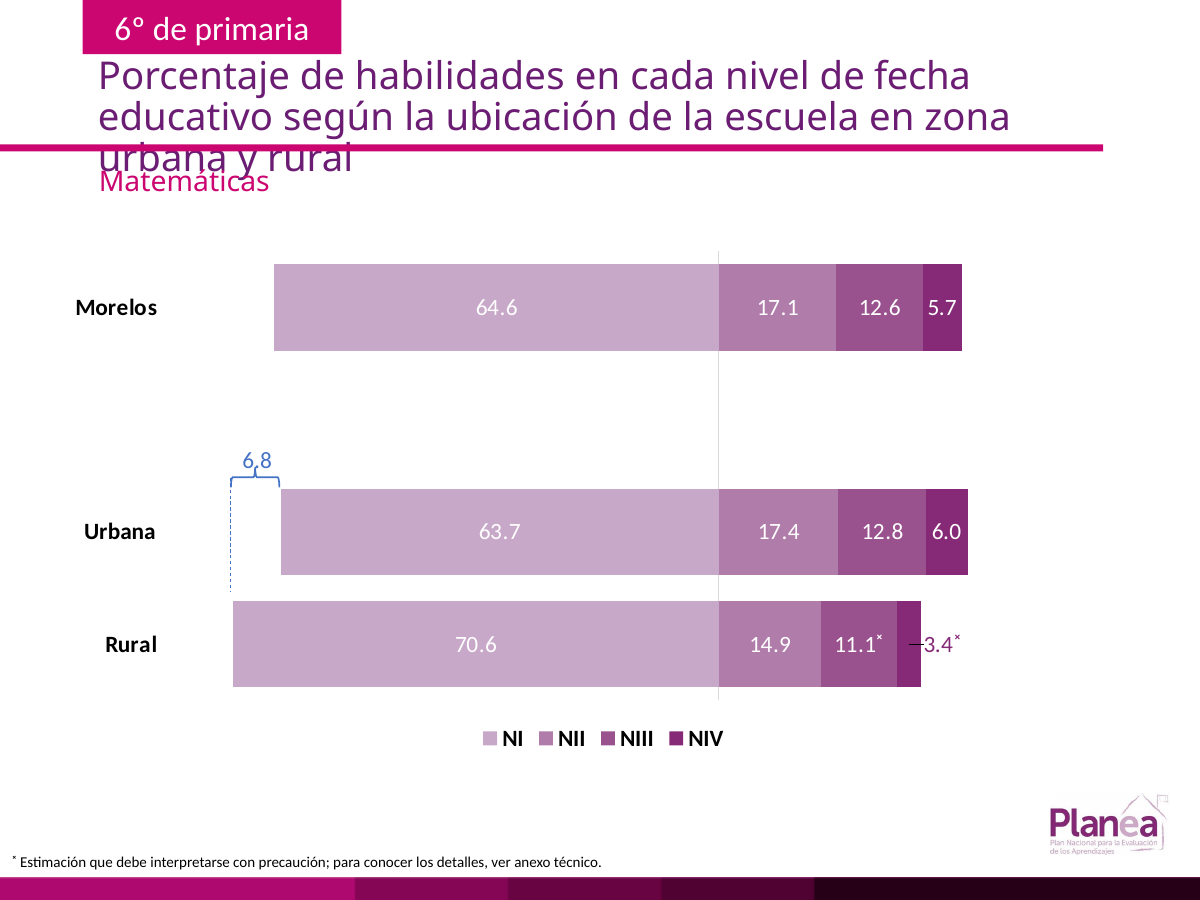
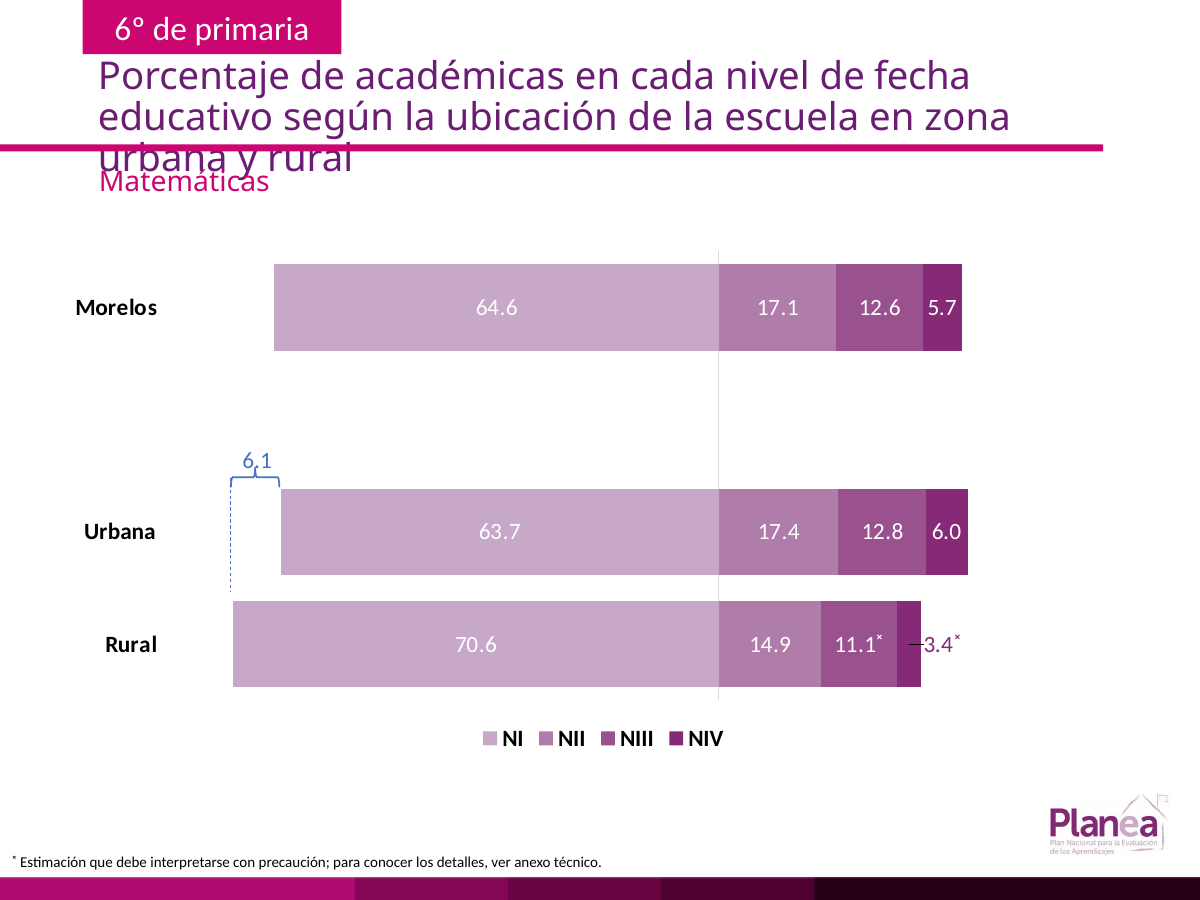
habilidades: habilidades -> académicas (460, 77)
6.8: 6.8 -> 6.1 (257, 461)
